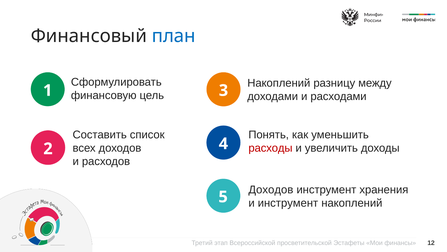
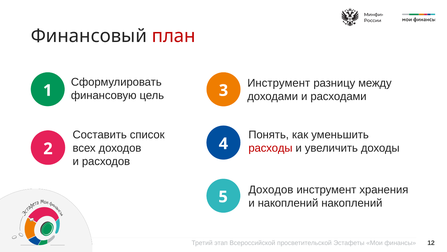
план colour: blue -> red (174, 36)
Накоплений: Накоплений -> Инструмент (279, 83)
и инструмент: инструмент -> накоплений (288, 203)
